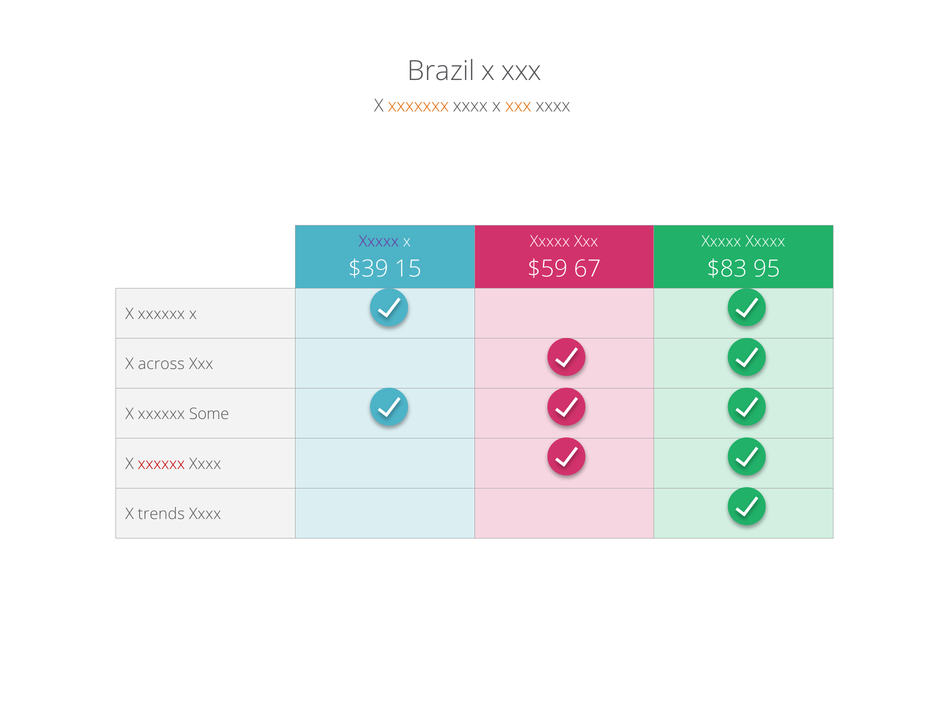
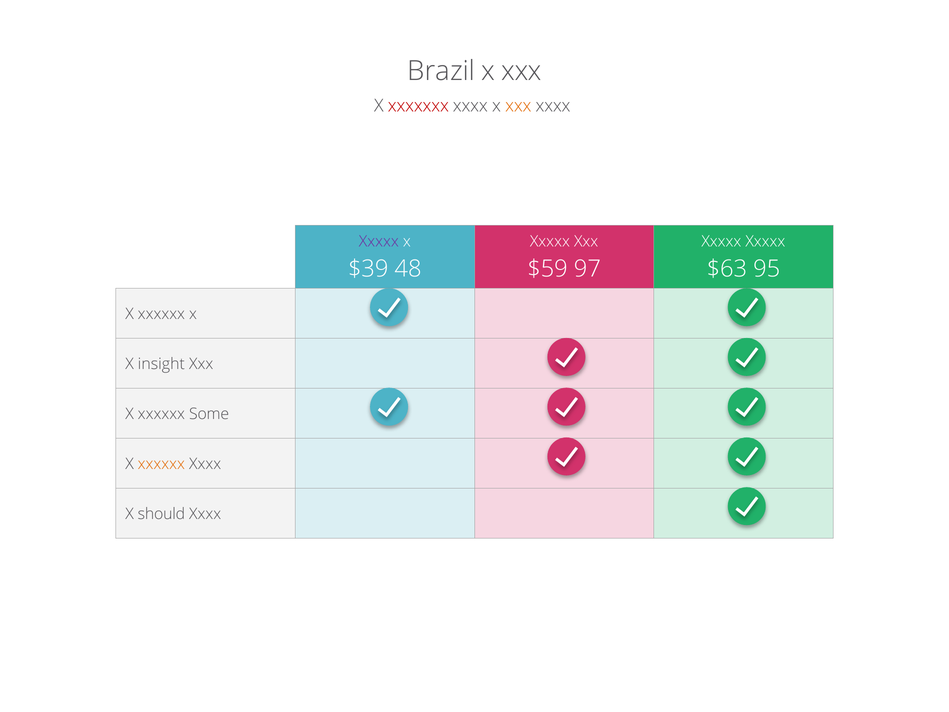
xxxxxxx colour: orange -> red (418, 106)
15: 15 -> 48 (408, 269)
67: 67 -> 97 (587, 269)
$83: $83 -> $63 (727, 269)
across: across -> insight (161, 364)
xxxxxx colour: red -> orange (161, 464)
trends: trends -> should (161, 514)
